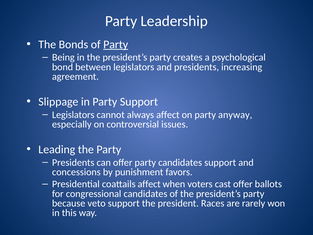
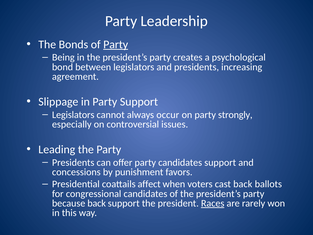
always affect: affect -> occur (168, 115)
anyway: anyway -> strongly (235, 115)
cast offer: offer -> back (243, 184)
because veto: veto -> back (97, 203)
Races underline: none -> present (213, 203)
